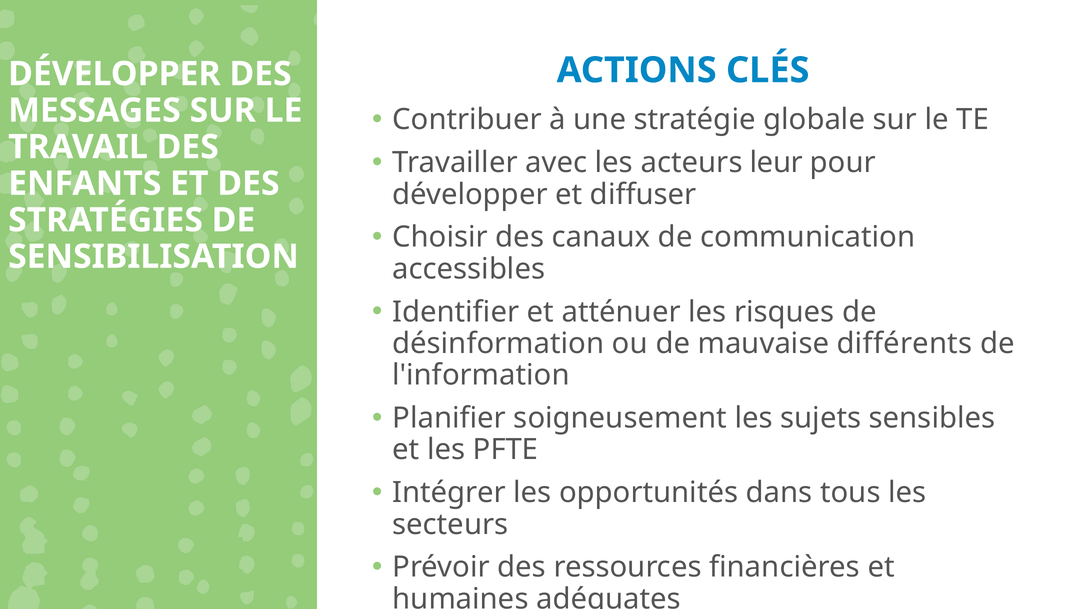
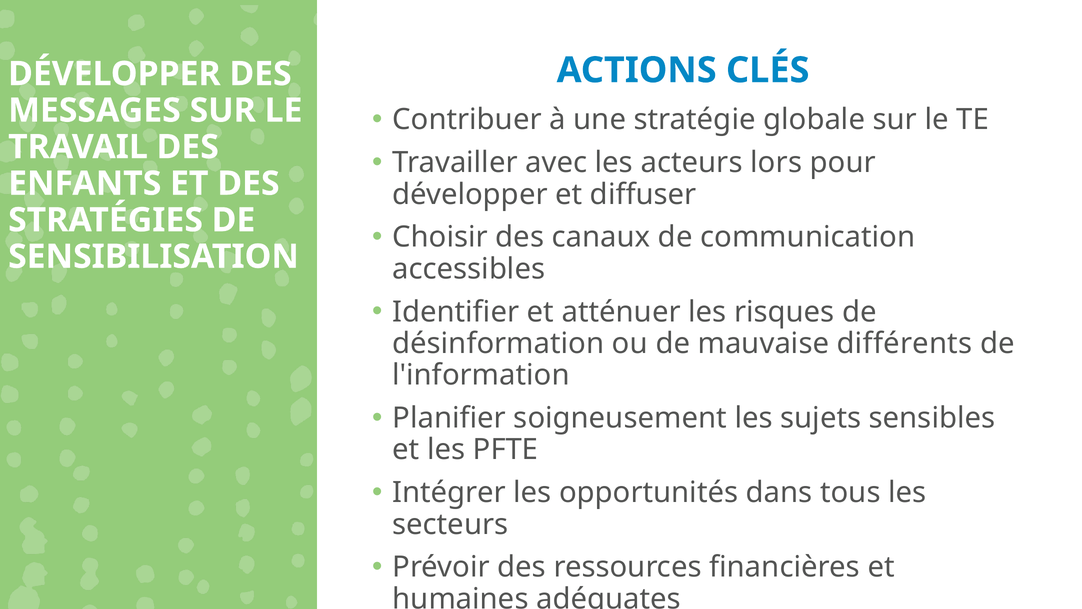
leur: leur -> lors (776, 163)
